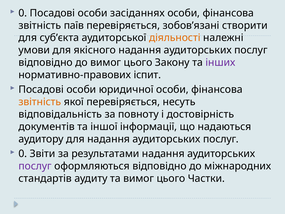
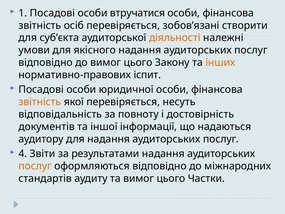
0: 0 -> 1 (23, 13)
засіданнях: засіданнях -> втручатися (138, 13)
паїв: паїв -> осіб (74, 25)
інших colour: purple -> orange (220, 62)
0: 0 -> 4 (23, 154)
послуг colour: purple -> orange (35, 166)
